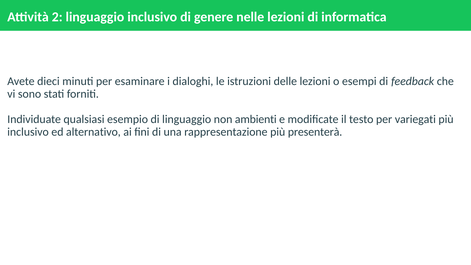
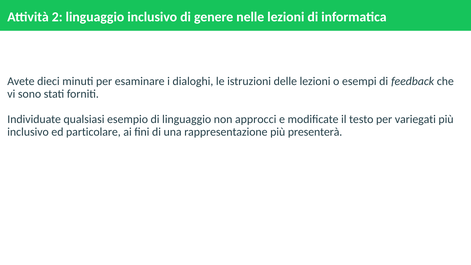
ambienti: ambienti -> approcci (256, 119)
alternativo: alternativo -> particolare (93, 132)
